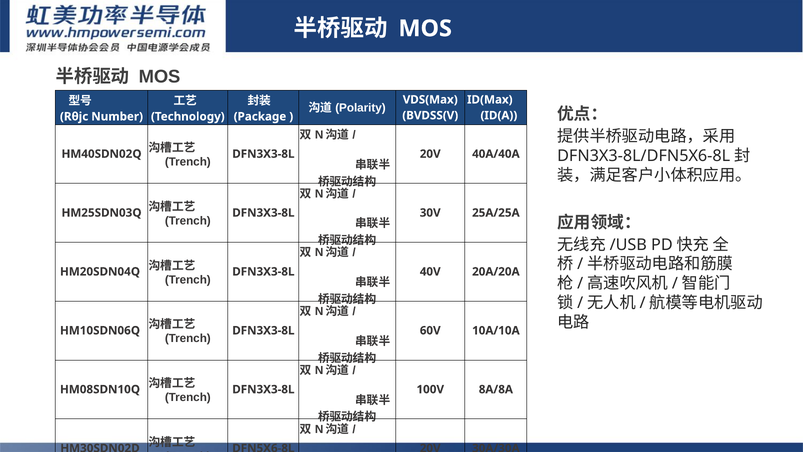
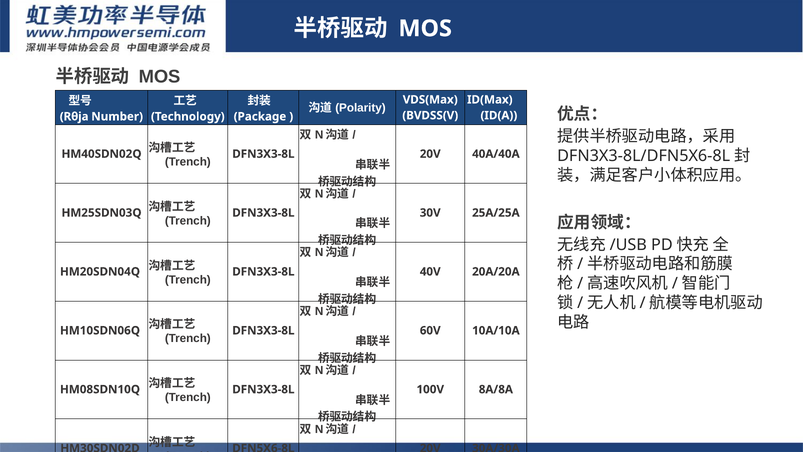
Rθjc: Rθjc -> Rθja (74, 116)
